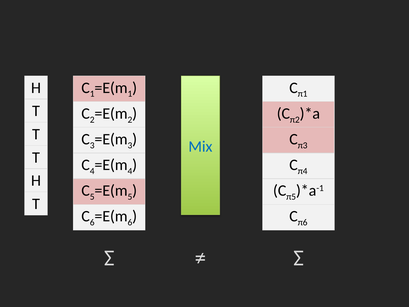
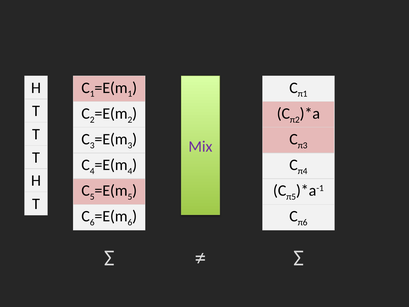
Mix colour: blue -> purple (200, 146)
